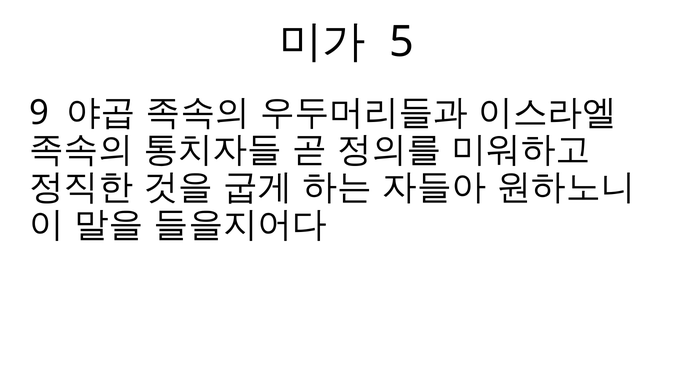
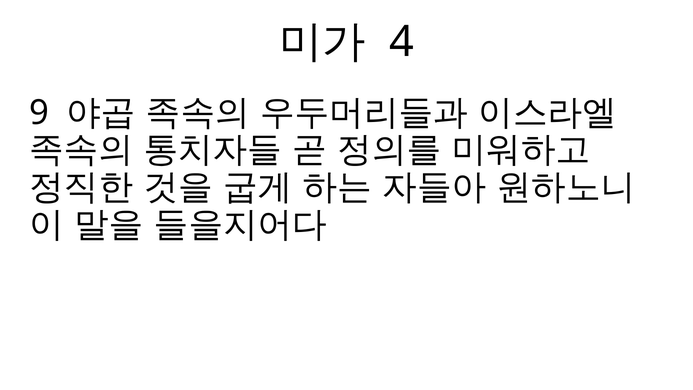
5: 5 -> 4 (401, 42)
